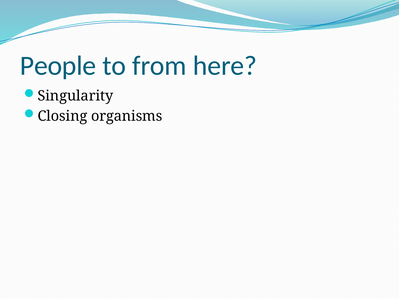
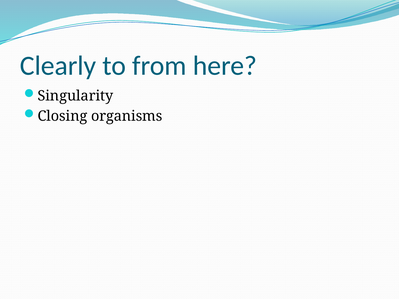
People: People -> Clearly (58, 66)
